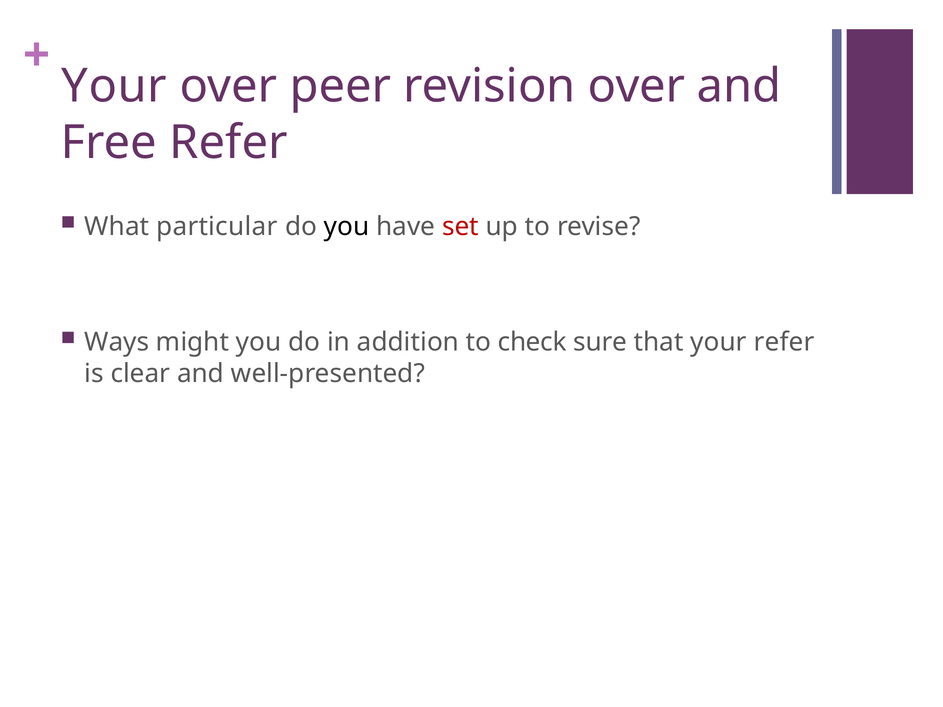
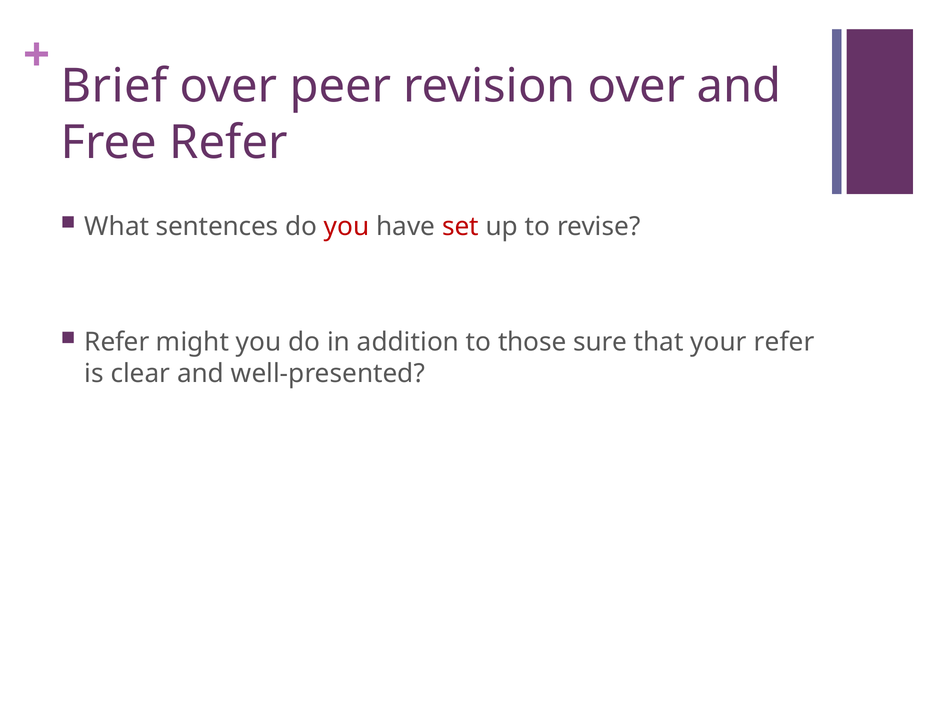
Your: Your -> Brief (114, 86)
particular: particular -> sentences (217, 227)
you colour: black -> red (347, 227)
Ways: Ways -> Refer (117, 342)
check: check -> those (532, 342)
